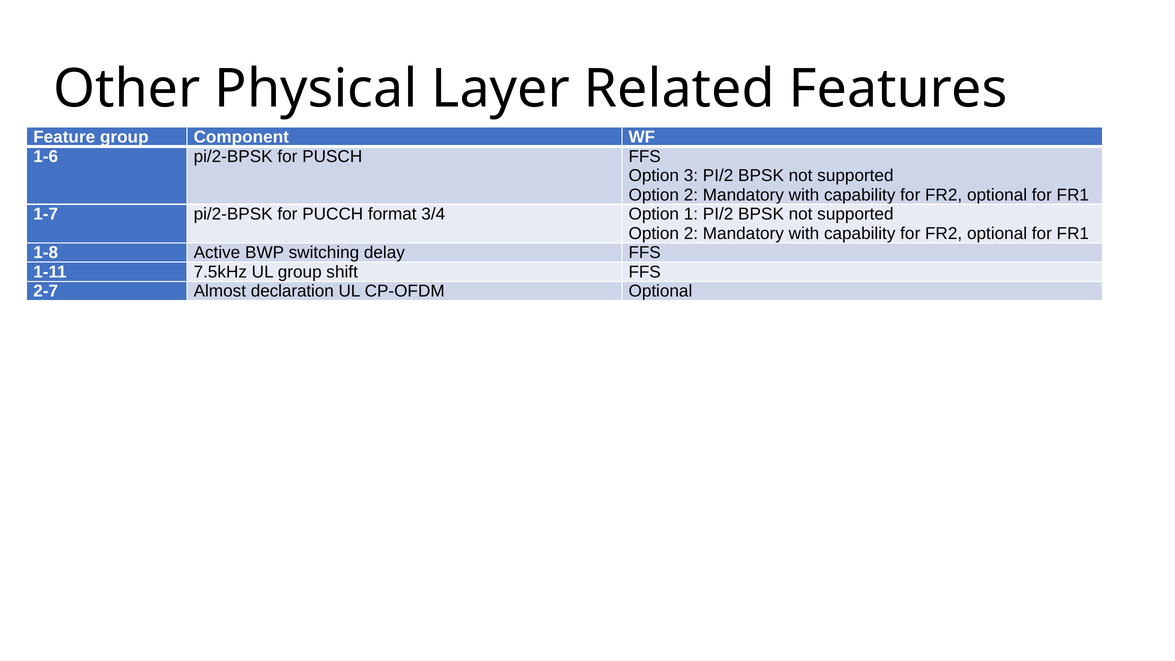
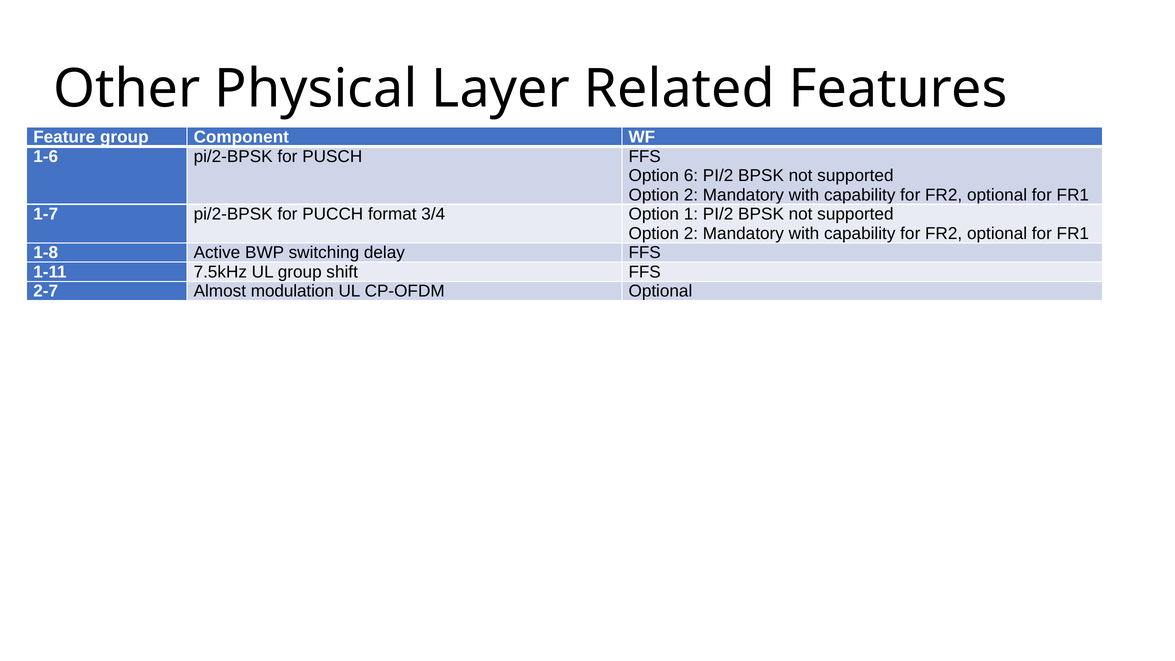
3: 3 -> 6 (691, 176)
declaration: declaration -> modulation (292, 291)
